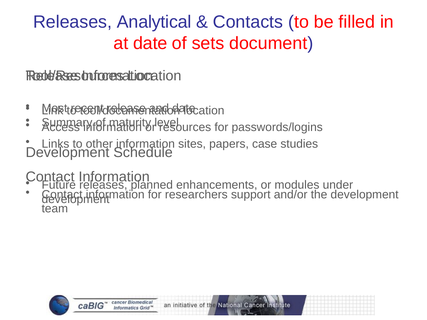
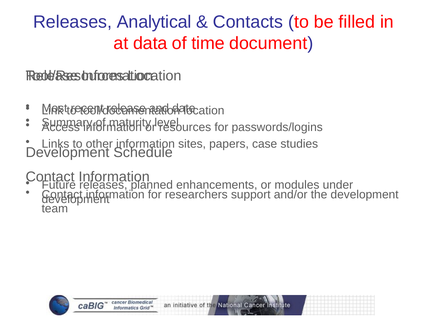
at date: date -> data (150, 43)
sets: sets -> time (208, 43)
